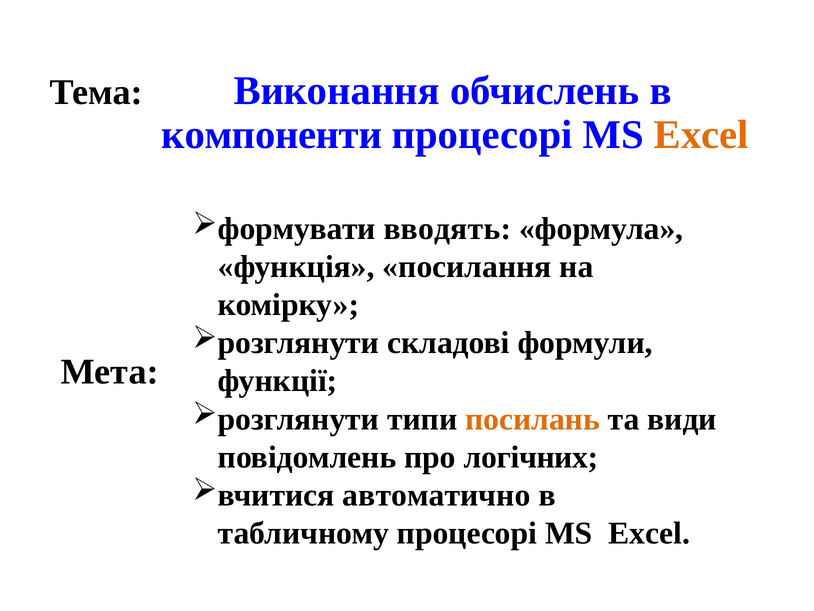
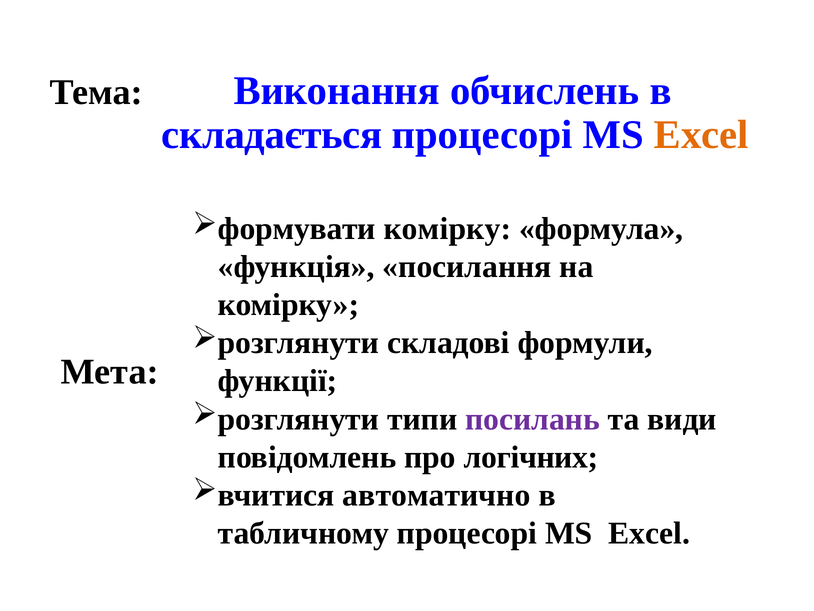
компоненти: компоненти -> складається (272, 135)
вводять: вводять -> комірку (447, 229)
посилань colour: orange -> purple (532, 419)
